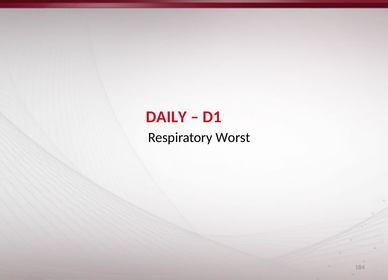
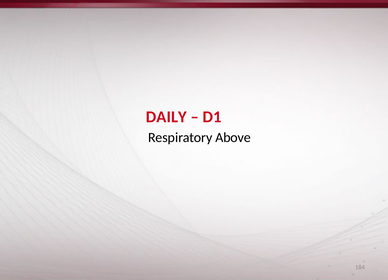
Worst: Worst -> Above (233, 137)
